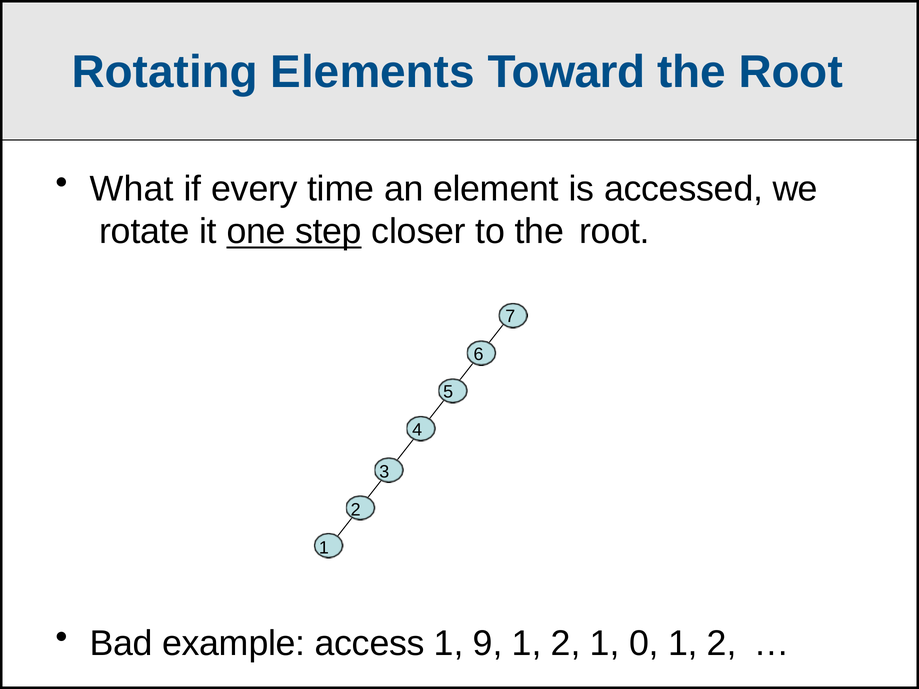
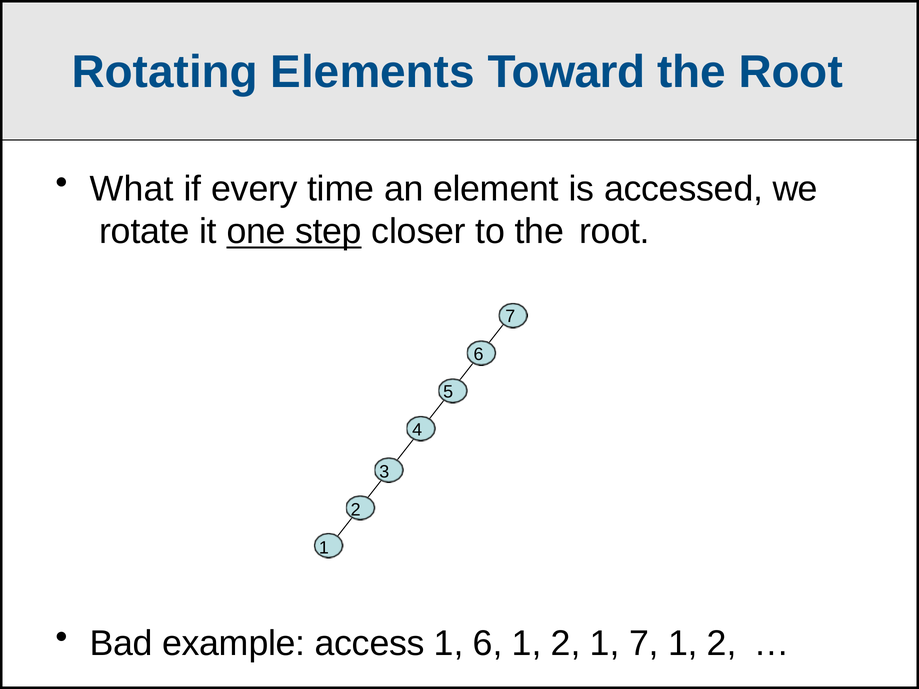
1 9: 9 -> 6 (488, 644)
1 0: 0 -> 7 (644, 644)
